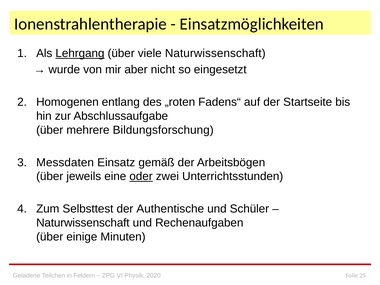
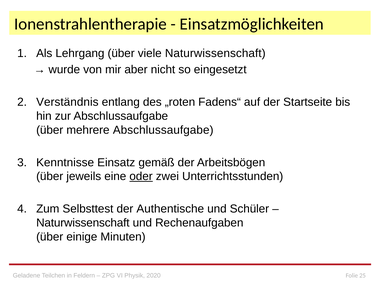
Lehrgang underline: present -> none (80, 53)
Homogenen: Homogenen -> Verständnis (67, 102)
mehrere Bildungsforschung: Bildungsforschung -> Abschlussaufgabe (163, 130)
Messdaten: Messdaten -> Kenntnisse (65, 162)
